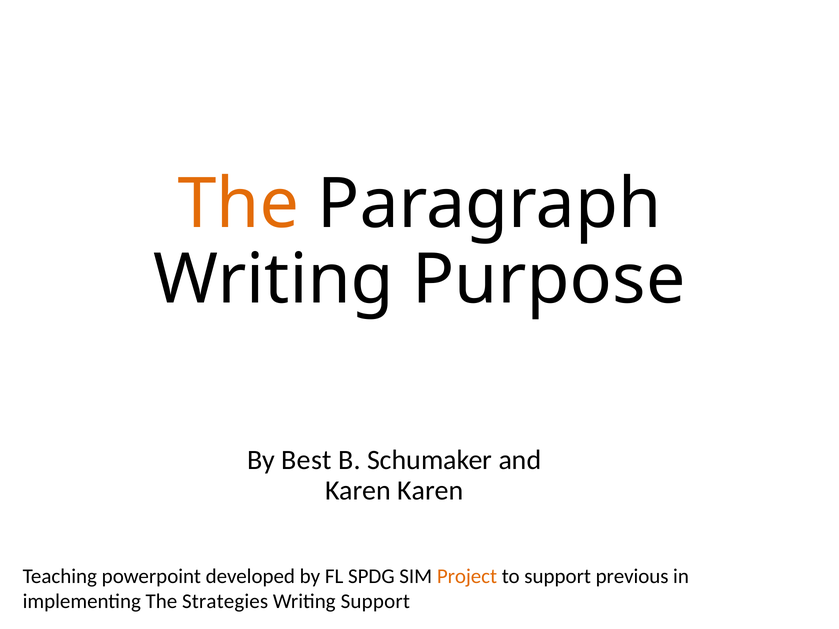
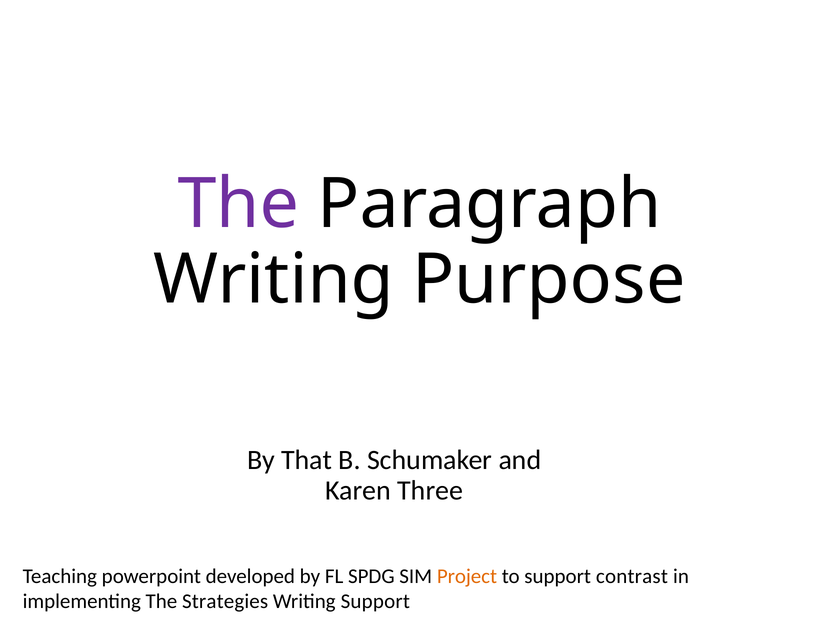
The colour: orange -> purple (238, 204)
Best: Best -> That (307, 460)
Karen Karen: Karen -> Three (430, 490)
previous: previous -> contrast (632, 577)
